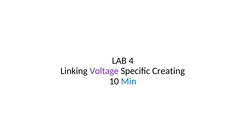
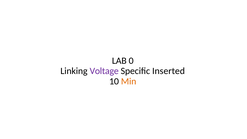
4: 4 -> 0 (131, 61)
Creating: Creating -> Inserted (169, 71)
Min colour: blue -> orange (129, 81)
